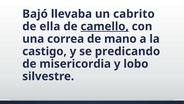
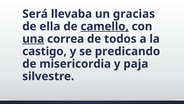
Bajó: Bajó -> Será (35, 14)
cabrito: cabrito -> gracias (134, 14)
una underline: none -> present (33, 39)
mano: mano -> todos (120, 39)
lobo: lobo -> paja (136, 64)
